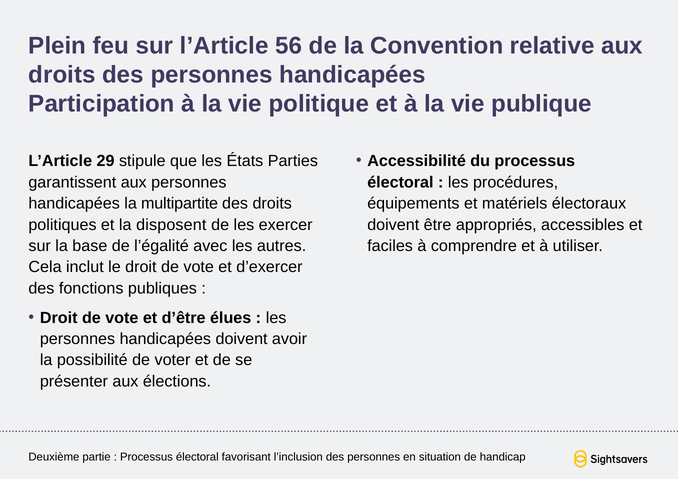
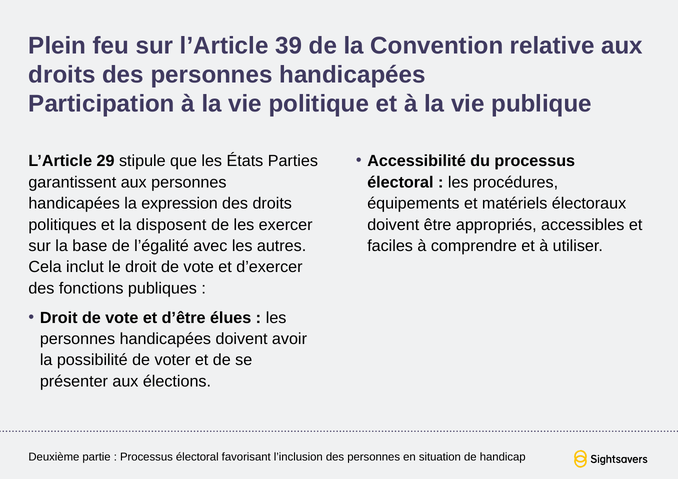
56: 56 -> 39 (289, 46)
multipartite: multipartite -> expression (180, 204)
